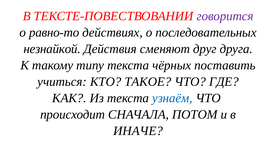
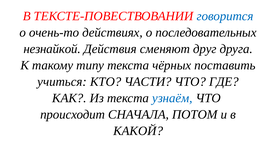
говорится colour: purple -> blue (225, 16)
равно-то: равно-то -> очень-то (54, 32)
ТАКОЕ: ТАКОЕ -> ЧАСТИ (148, 82)
ИНАЧЕ: ИНАЧЕ -> КАКОЙ (138, 131)
